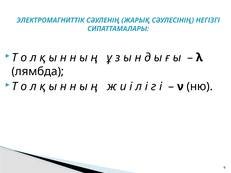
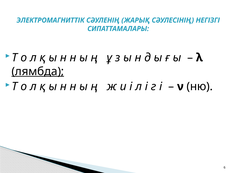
лямбда underline: none -> present (38, 71)
